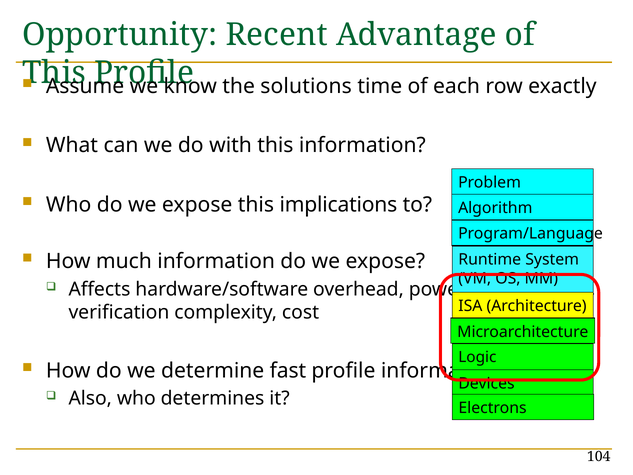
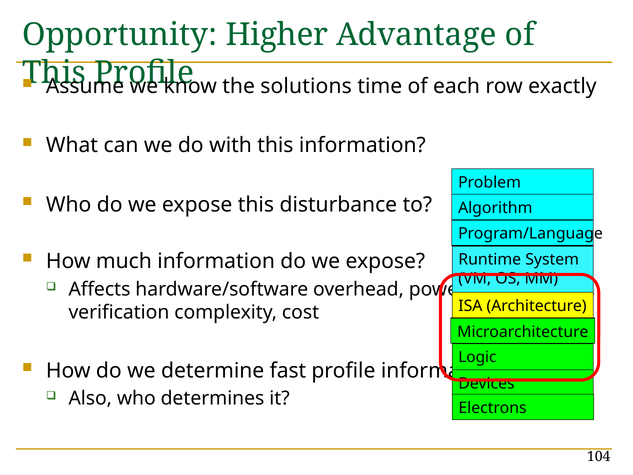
Recent: Recent -> Higher (277, 35)
implications: implications -> disturbance (338, 204)
